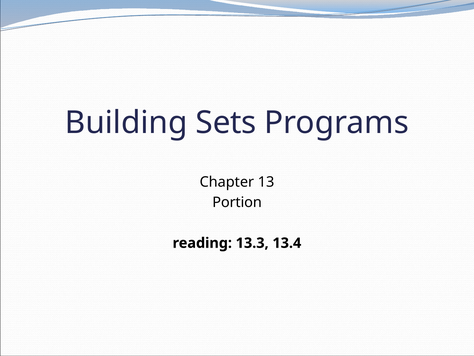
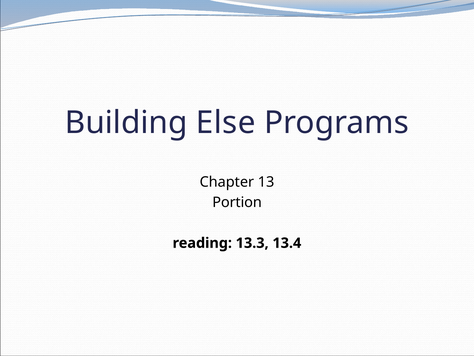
Sets: Sets -> Else (226, 123)
